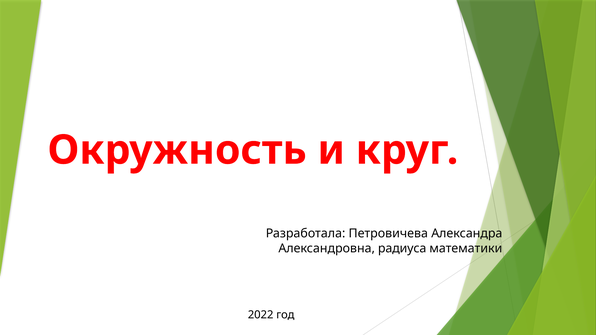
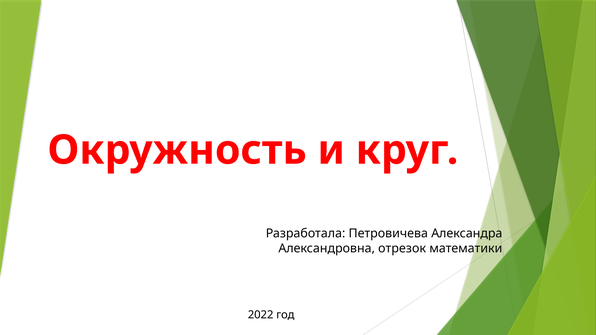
радиуса: радиуса -> отрезок (402, 248)
